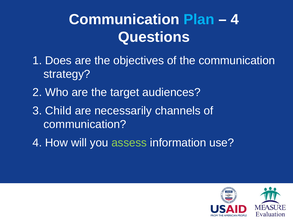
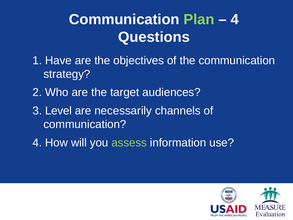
Plan colour: light blue -> light green (199, 19)
Does: Does -> Have (58, 60)
Child: Child -> Level (58, 111)
